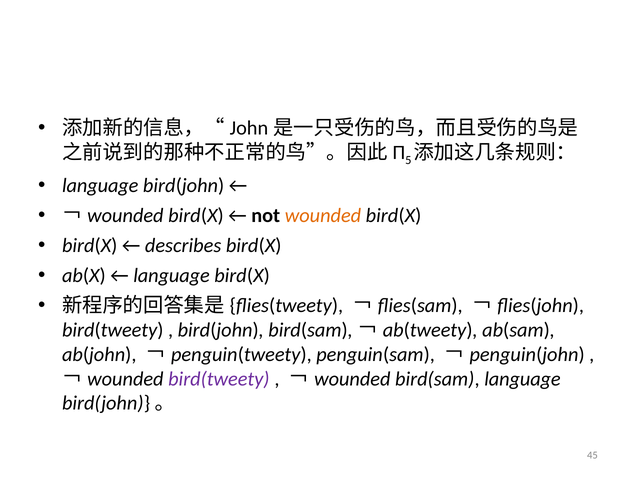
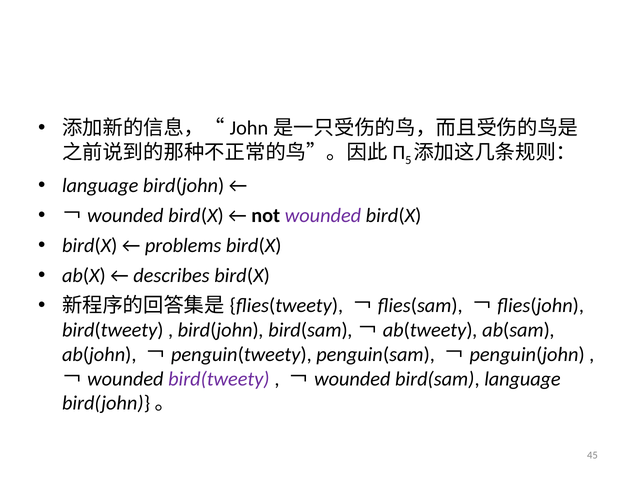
wounded colour: orange -> purple (323, 216)
describes: describes -> problems (183, 246)
language: language -> describes (171, 276)
